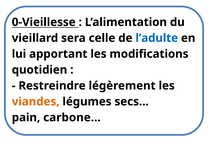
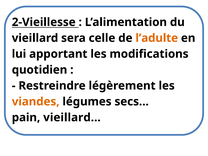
0-Vieillesse: 0-Vieillesse -> 2-Vieillesse (44, 22)
l’adulte colour: blue -> orange (157, 38)
carbone…: carbone… -> vieillard… (72, 117)
